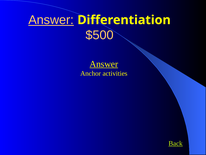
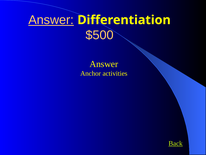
Answer underline: present -> none (104, 64)
